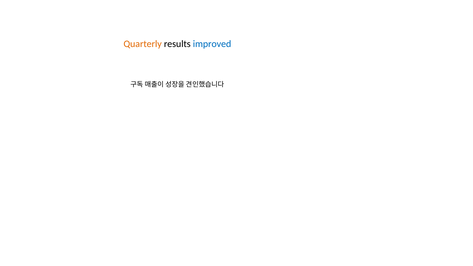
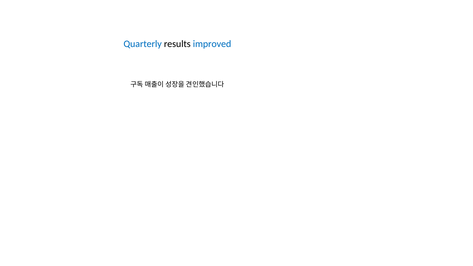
Quarterly colour: orange -> blue (143, 44)
